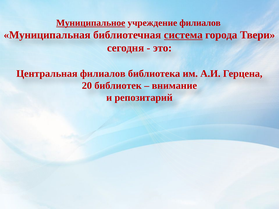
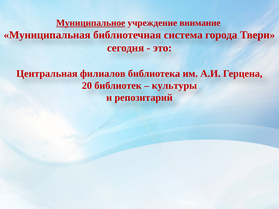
учреждение филиалов: филиалов -> внимание (200, 23)
система underline: present -> none (183, 35)
внимание: внимание -> культуры (174, 86)
